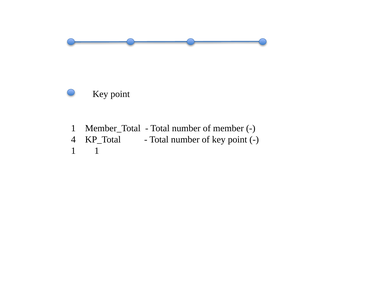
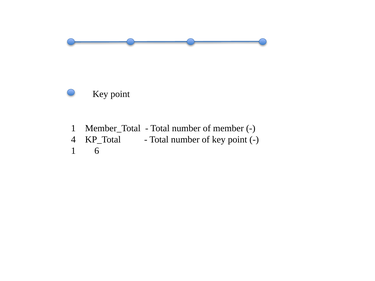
1 1: 1 -> 6 (97, 151)
